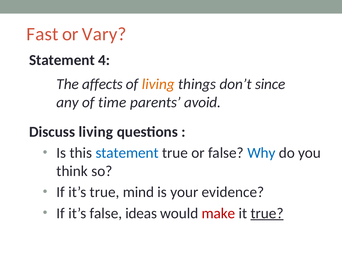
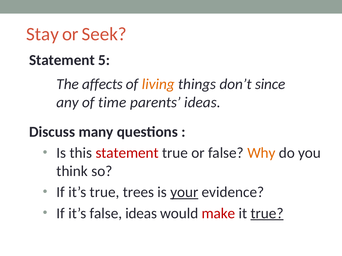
Fast: Fast -> Stay (43, 34)
Vary: Vary -> Seek (104, 34)
4: 4 -> 5 (104, 60)
parents avoid: avoid -> ideas (202, 103)
Discuss living: living -> many (96, 132)
statement colour: blue -> red (127, 153)
Why colour: blue -> orange (261, 153)
mind: mind -> trees (138, 193)
your underline: none -> present (184, 193)
